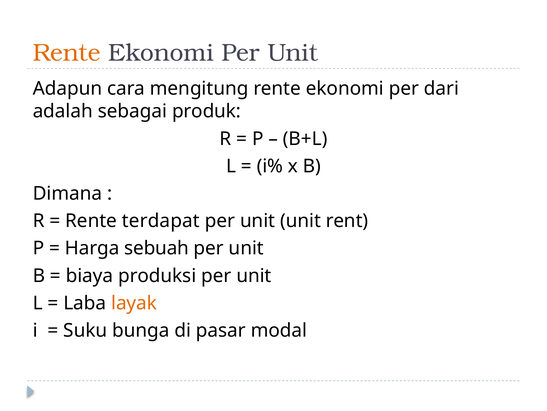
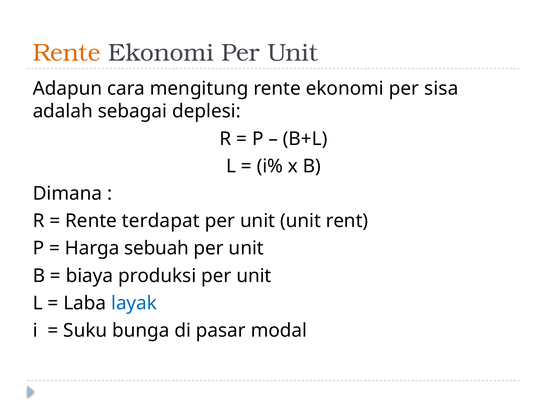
dari: dari -> sisa (441, 88)
produk: produk -> deplesi (206, 111)
layak colour: orange -> blue (134, 303)
